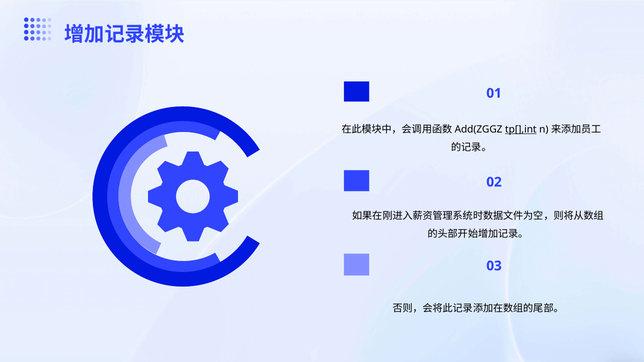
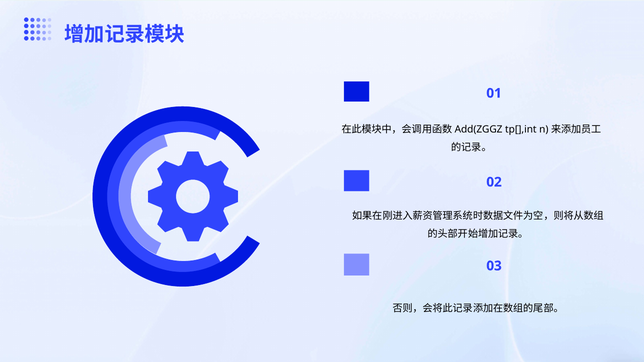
tp[],int underline: present -> none (521, 129)
